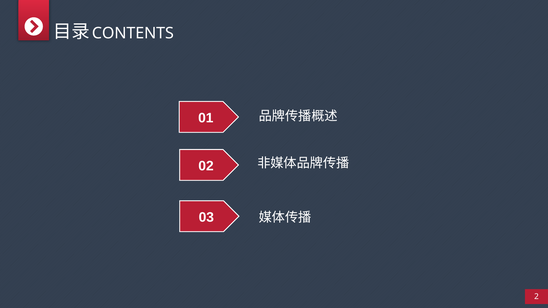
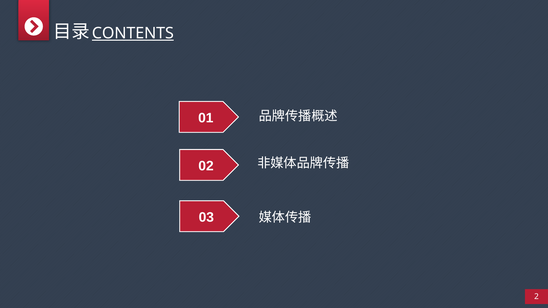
CONTENTS underline: none -> present (133, 33)
